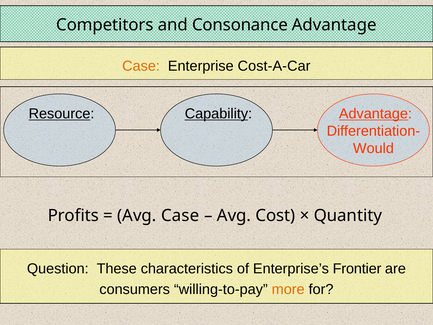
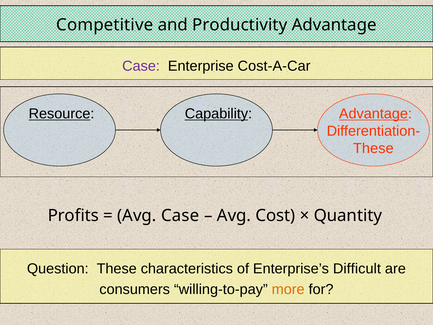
Competitors: Competitors -> Competitive (105, 25)
Consonance: Consonance -> Productivity (240, 25)
Case colour: orange -> purple (141, 66)
Would: Would -> These (373, 148)
Frontier: Frontier -> Difficult (357, 268)
